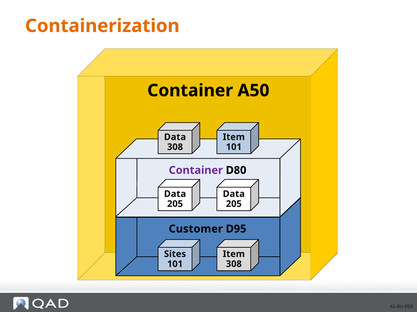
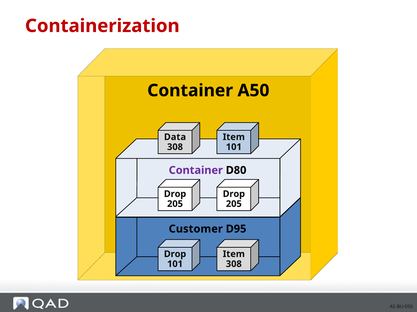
Containerization colour: orange -> red (102, 26)
Data: Data -> Drop (175, 194)
Data: Data -> Drop (234, 194)
Sites: Sites -> Drop (175, 255)
